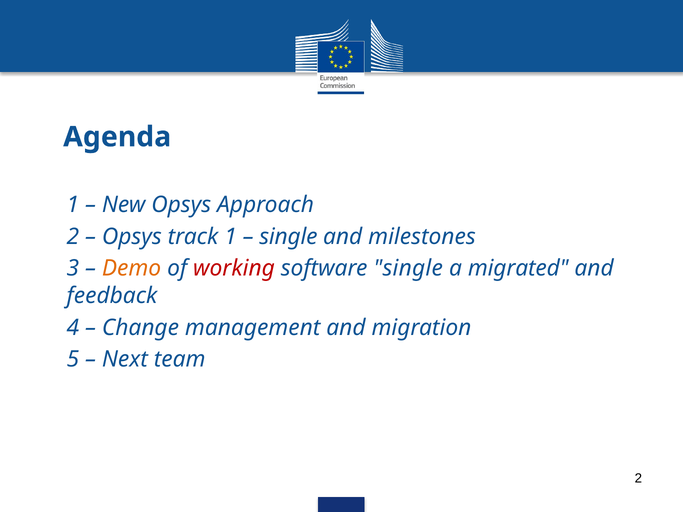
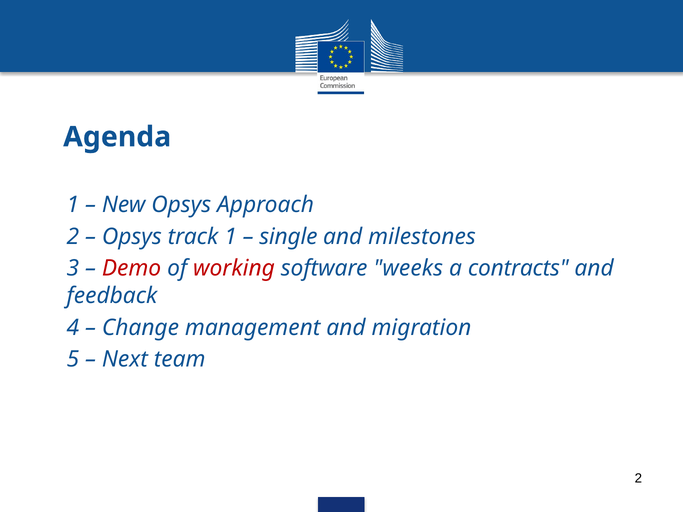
Demo colour: orange -> red (132, 269)
software single: single -> weeks (408, 269)
migrated: migrated -> contracts (518, 269)
